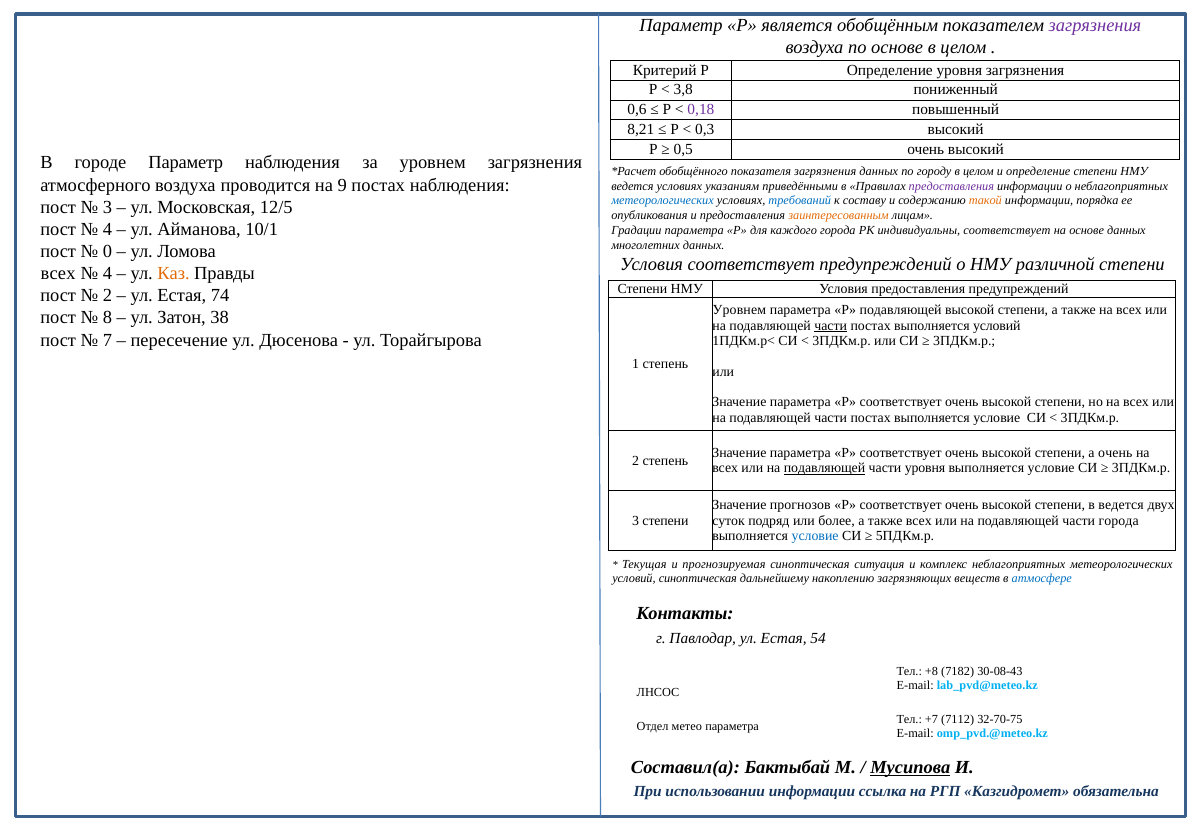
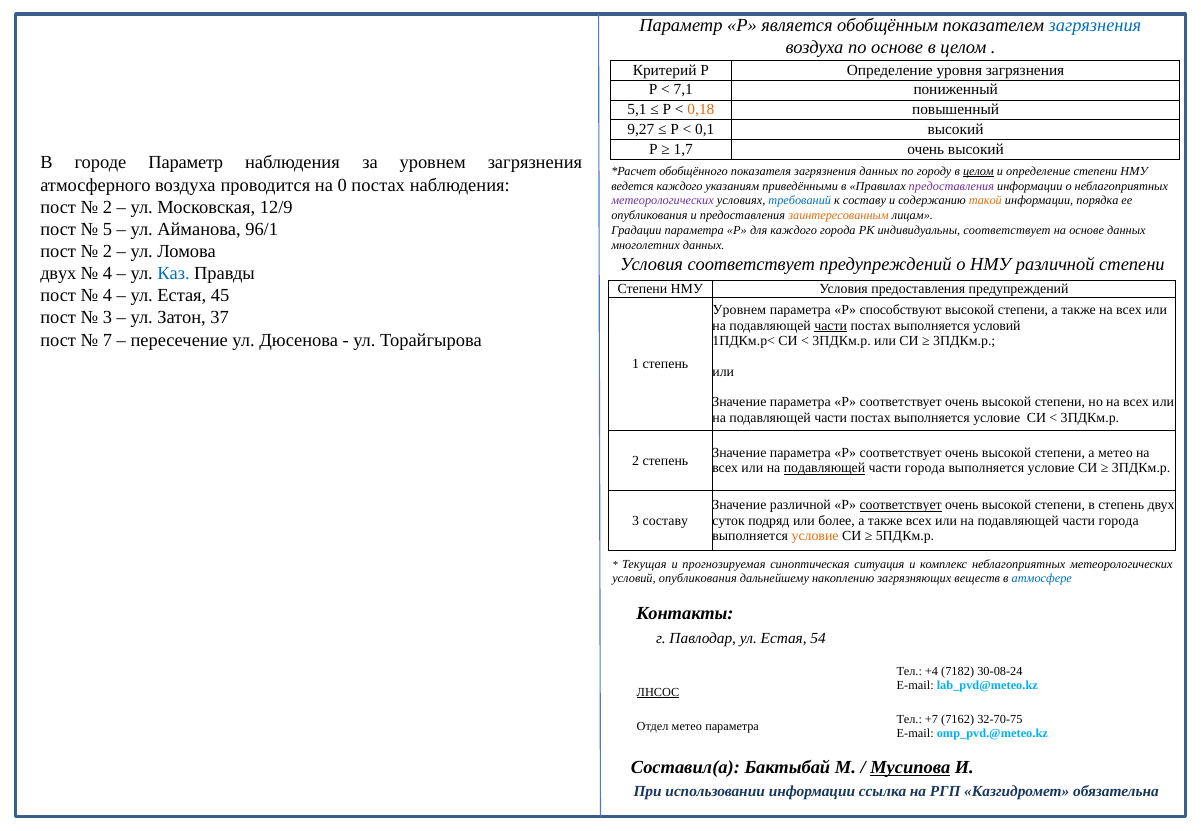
загрязнения colour: purple -> blue (1095, 25)
3,8: 3,8 -> 7,1 (683, 90)
0,6: 0,6 -> 5,1 (637, 110)
0,18 colour: purple -> orange (701, 110)
8,21: 8,21 -> 9,27 (641, 130)
0,3: 0,3 -> 0,1 (705, 130)
0,5: 0,5 -> 1,7 (683, 149)
целом underline: none -> present (978, 171)
9: 9 -> 0 (342, 185)
ведется условиях: условиях -> каждого (680, 186)
метеорологических colour: blue -> purple (663, 201)
3: 3 -> 2 (107, 207)
12/5: 12/5 -> 12/9 (276, 207)
4: 4 -> 5 (107, 229)
10/1: 10/1 -> 96/1 (262, 229)
0: 0 -> 2 (107, 252)
всех: всех -> двух (58, 274)
Каз colour: orange -> blue (174, 274)
2: 2 -> 4 (107, 296)
74: 74 -> 45 (220, 296)
Р подавляющей: подавляющей -> способствуют (901, 310)
8: 8 -> 3 (107, 318)
38: 38 -> 37 (220, 318)
а очень: очень -> метео (1115, 453)
уровня: уровня -> города (925, 469)
Значение прогнозов: прогнозов -> различной (800, 506)
соответствует underline: none -> present (901, 506)
в ведется: ведется -> степень (1121, 506)
3 степени: степени -> составу (665, 521)
условие colour: blue -> orange (815, 536)
условий синоптическая: синоптическая -> опубликования (698, 579)
+8: +8 -> +4 (932, 672)
30-08-43: 30-08-43 -> 30-08-24 (1000, 672)
ЛНСОС underline: none -> present (658, 693)
7112: 7112 -> 7162 (958, 720)
